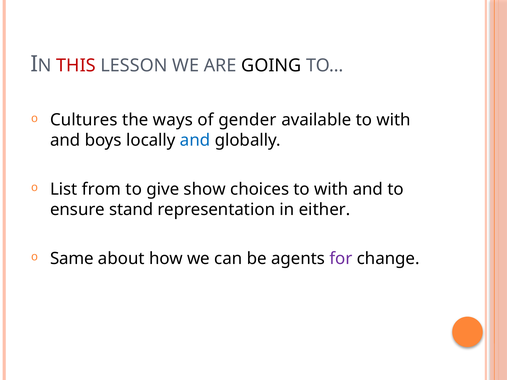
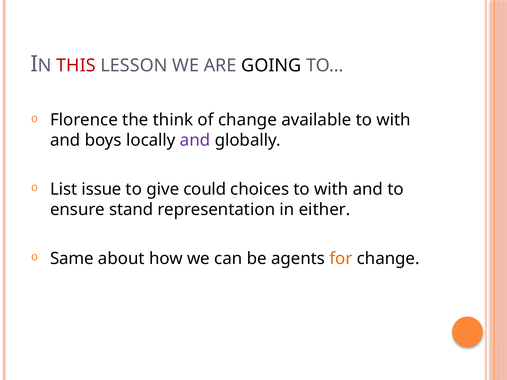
Cultures: Cultures -> Florence (84, 120)
ways: ways -> think (173, 120)
of gender: gender -> change (248, 120)
and colour: blue -> purple (195, 140)
from: from -> issue (102, 189)
show: show -> could (205, 189)
for colour: purple -> orange (341, 259)
